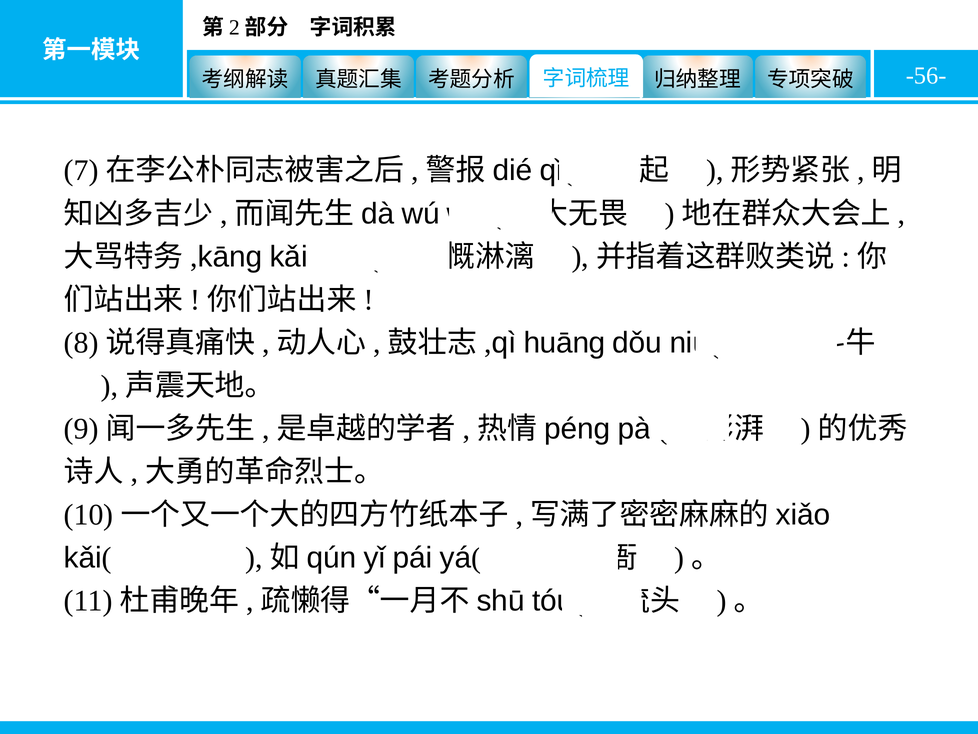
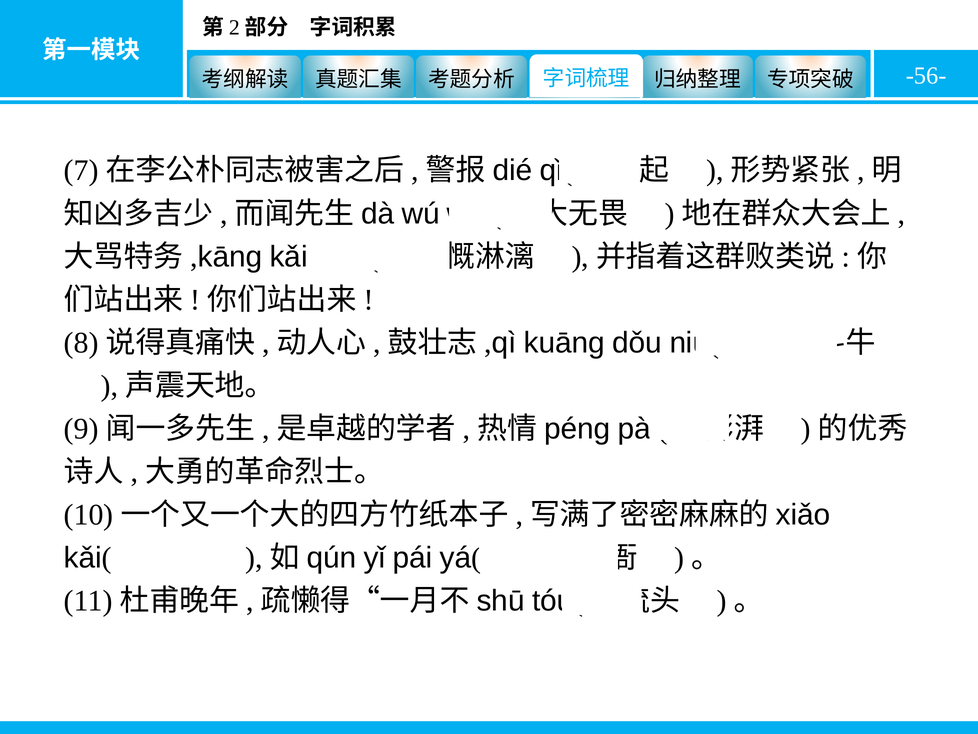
huāng: huāng -> kuāng (564, 343)
